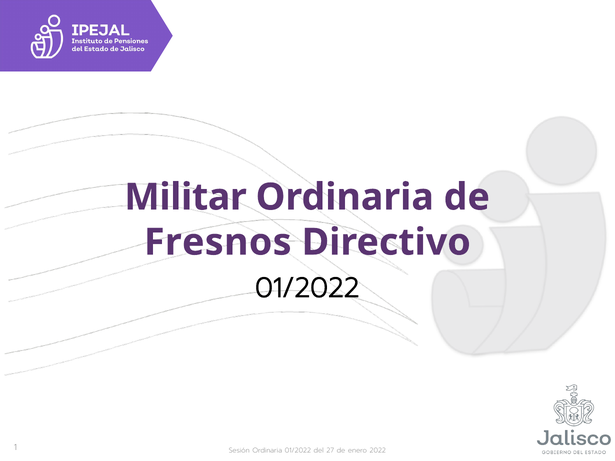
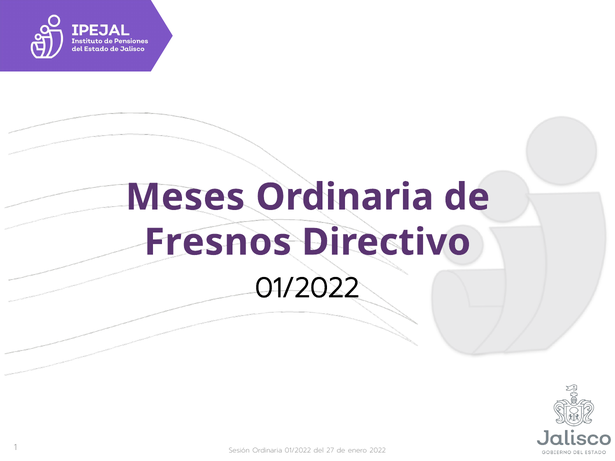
Militar: Militar -> Meses (185, 197)
